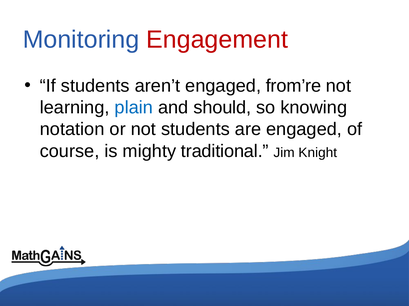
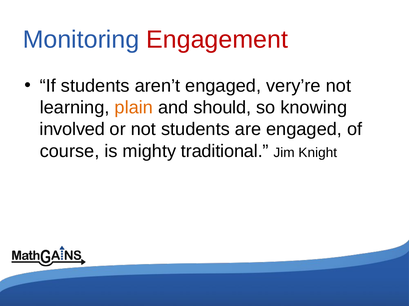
from’re: from’re -> very’re (293, 86)
plain colour: blue -> orange (134, 108)
notation: notation -> involved (72, 130)
